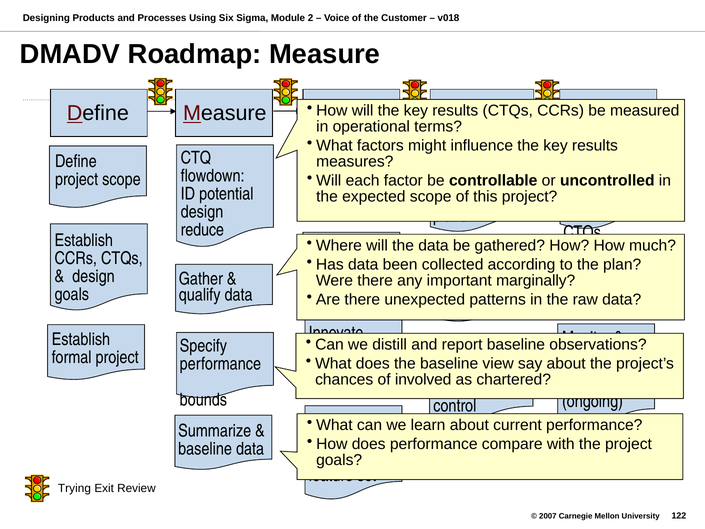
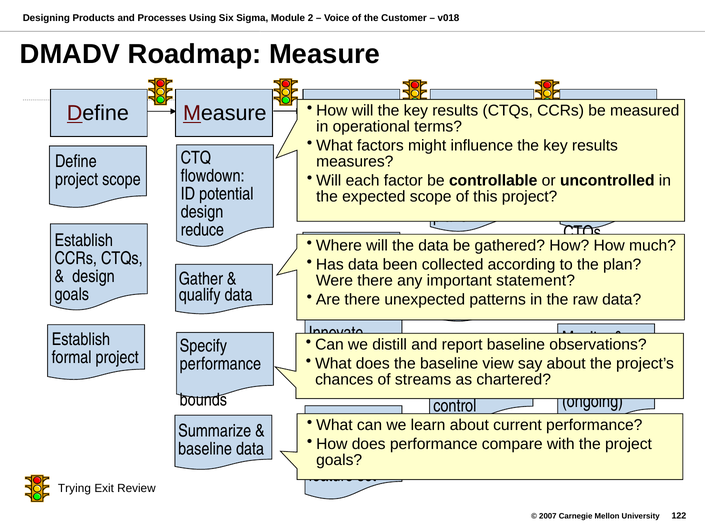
marginally: marginally -> statement (536, 280)
involved: involved -> streams (423, 379)
